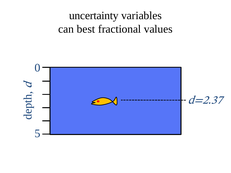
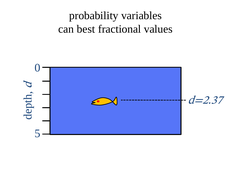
uncertainty: uncertainty -> probability (94, 16)
